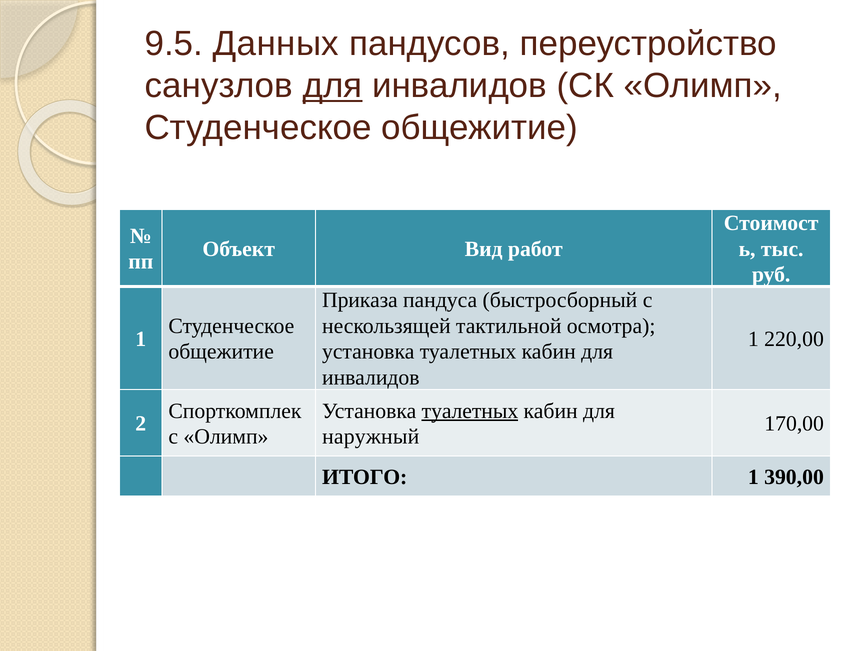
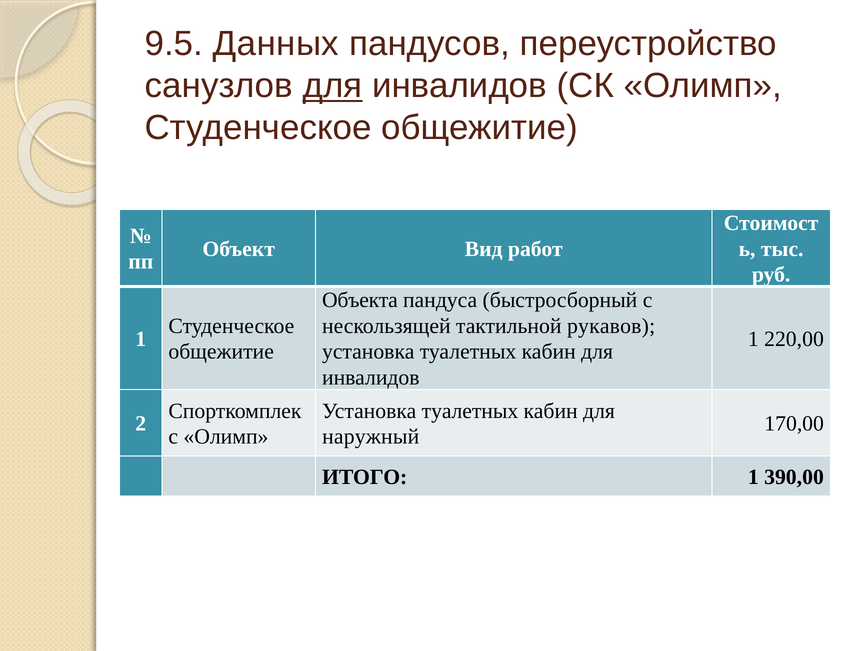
Приказа: Приказа -> Объекта (360, 300)
осмотра: осмотра -> рукавов (611, 326)
туалетных underline: present -> none (470, 411)
